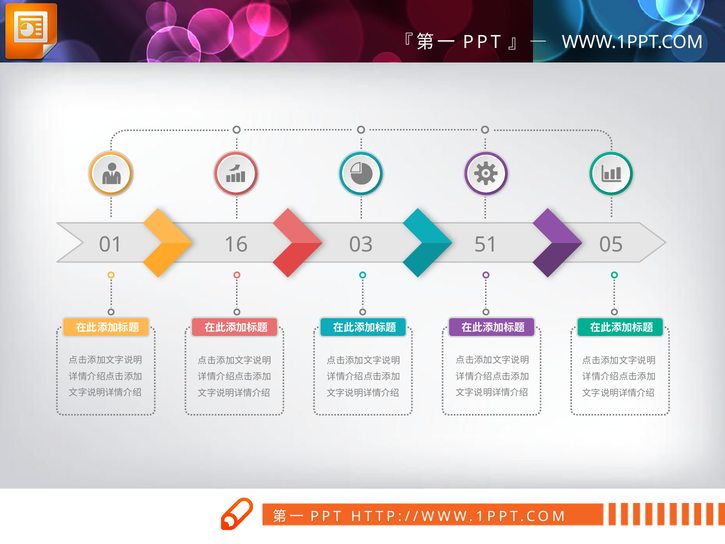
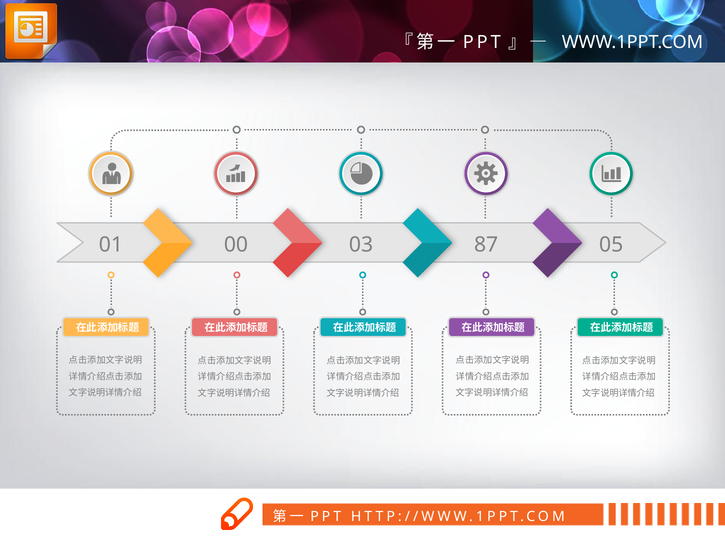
16: 16 -> 00 (236, 245)
51: 51 -> 87 (486, 245)
